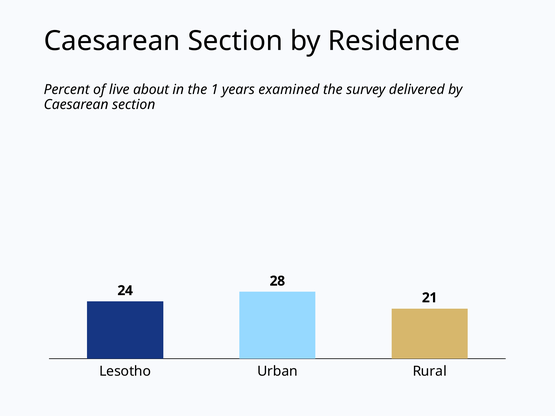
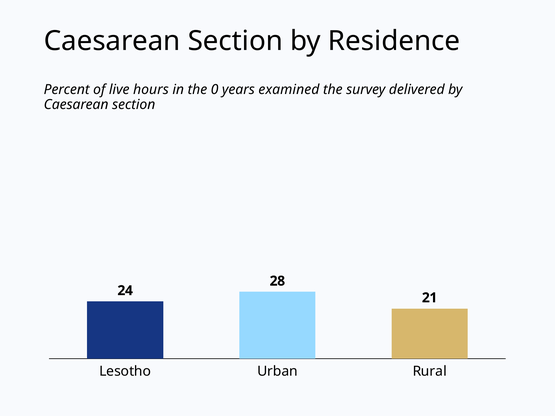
about: about -> hours (151, 90)
1: 1 -> 0 (215, 90)
